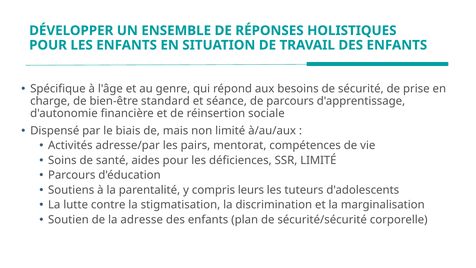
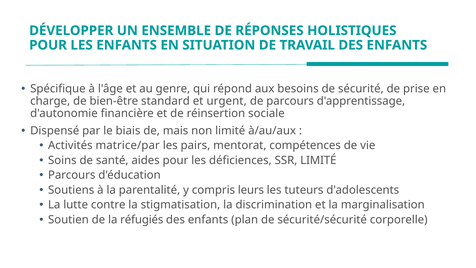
séance: séance -> urgent (227, 101)
adresse/par: adresse/par -> matrice/par (128, 145)
adresse: adresse -> réfugiés (142, 219)
